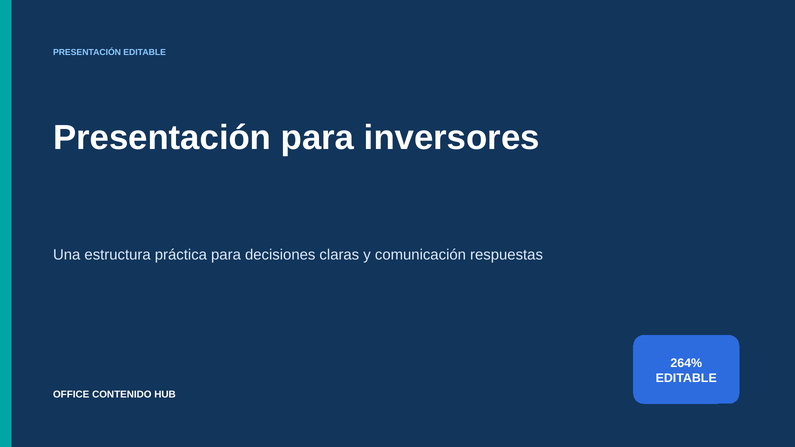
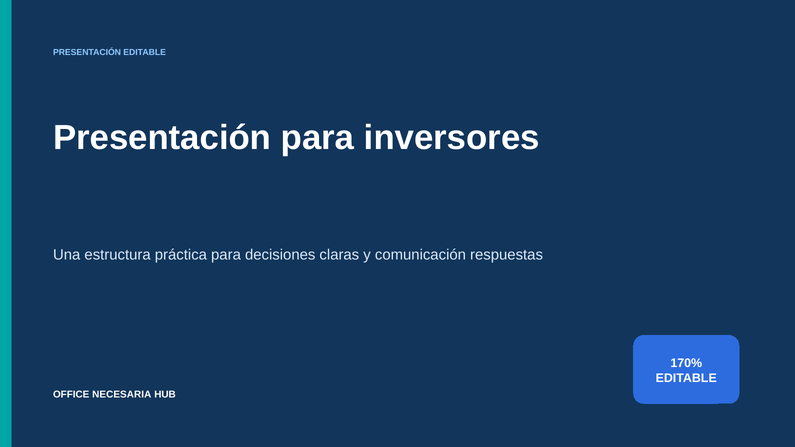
264%: 264% -> 170% (686, 363)
CONTENIDO: CONTENIDO -> NECESARIA (122, 395)
